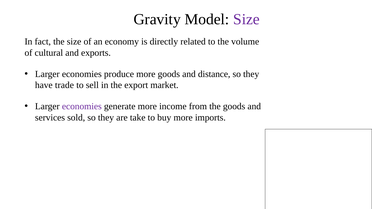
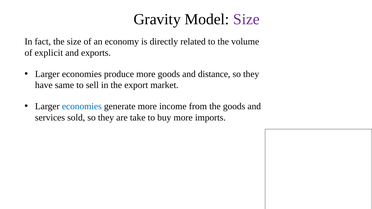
cultural: cultural -> explicit (49, 53)
trade: trade -> same (64, 85)
economies colour: purple -> blue (82, 107)
